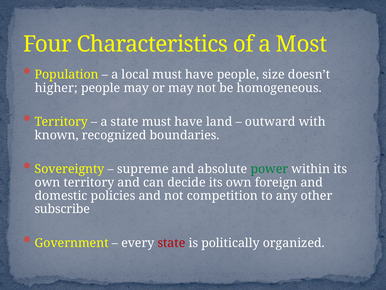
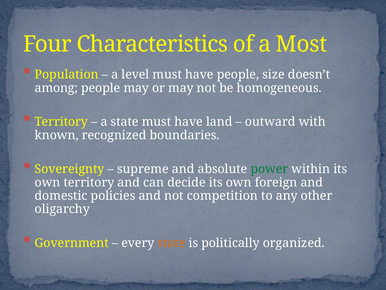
local: local -> level (135, 74)
higher: higher -> among (56, 88)
subscribe: subscribe -> oligarchy (62, 209)
state colour: red -> orange (171, 243)
